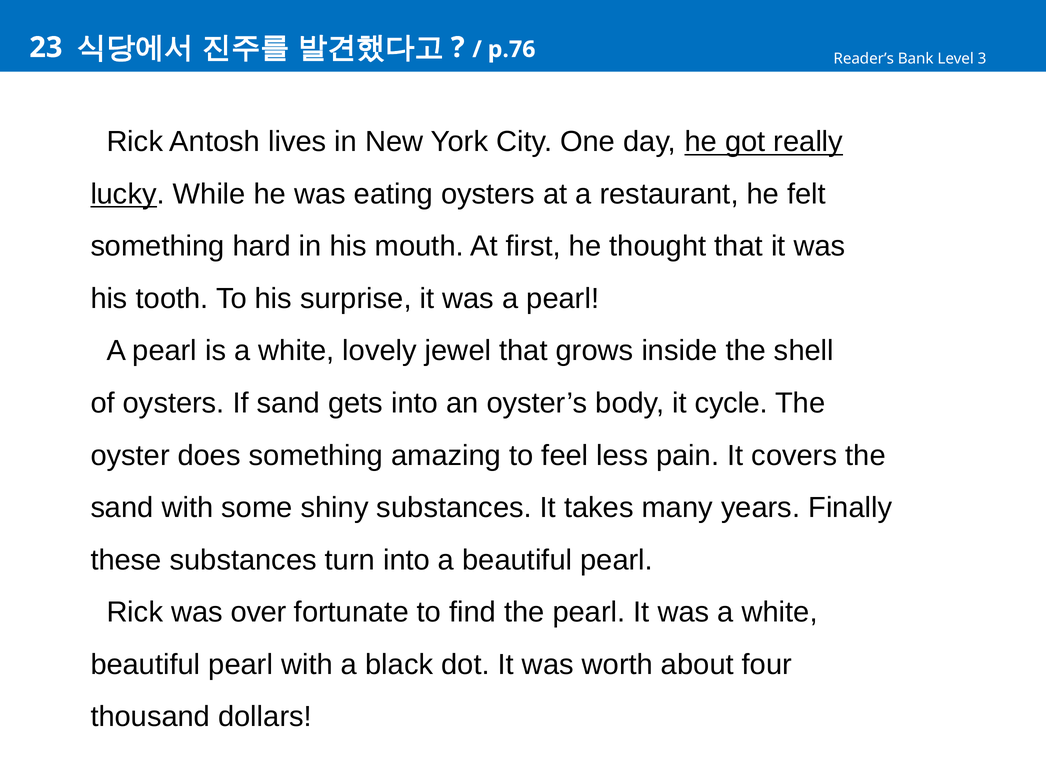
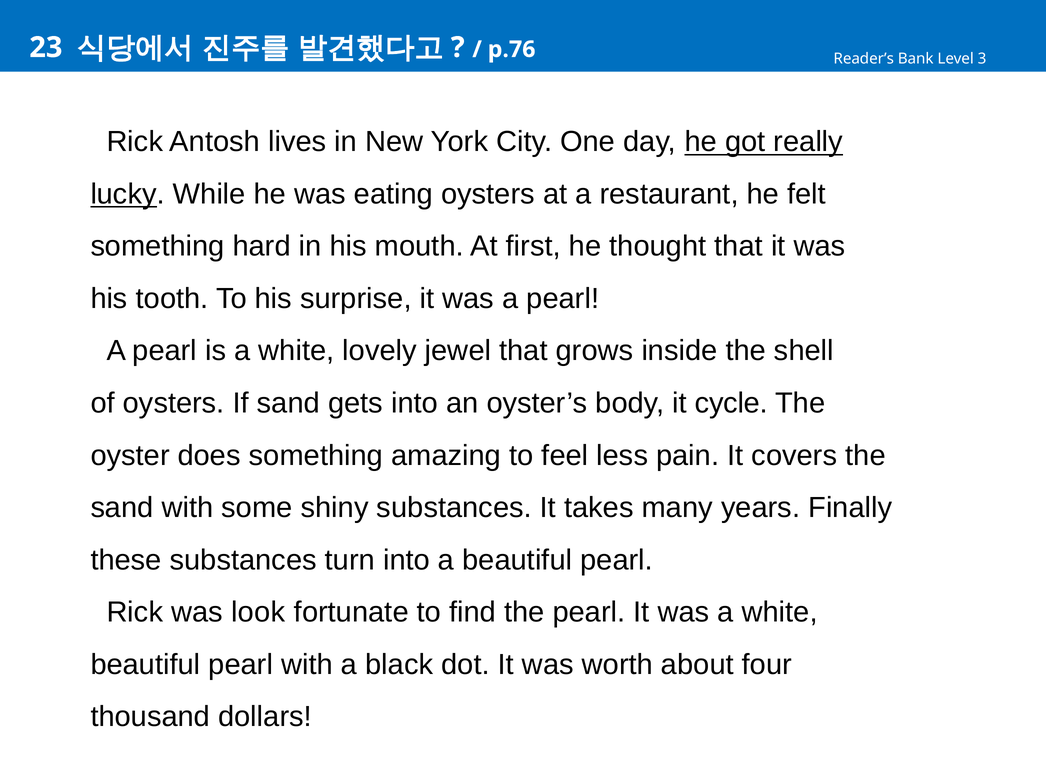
over: over -> look (258, 613)
